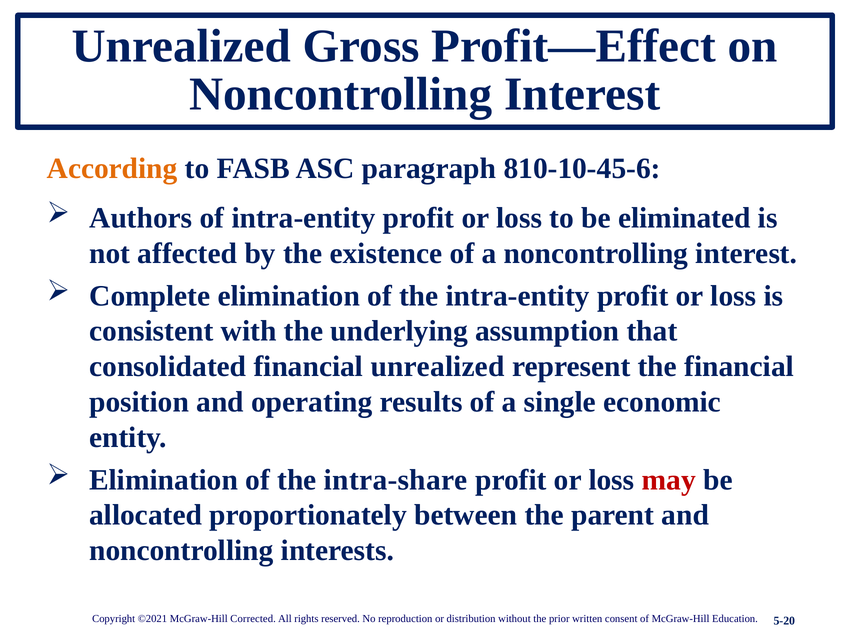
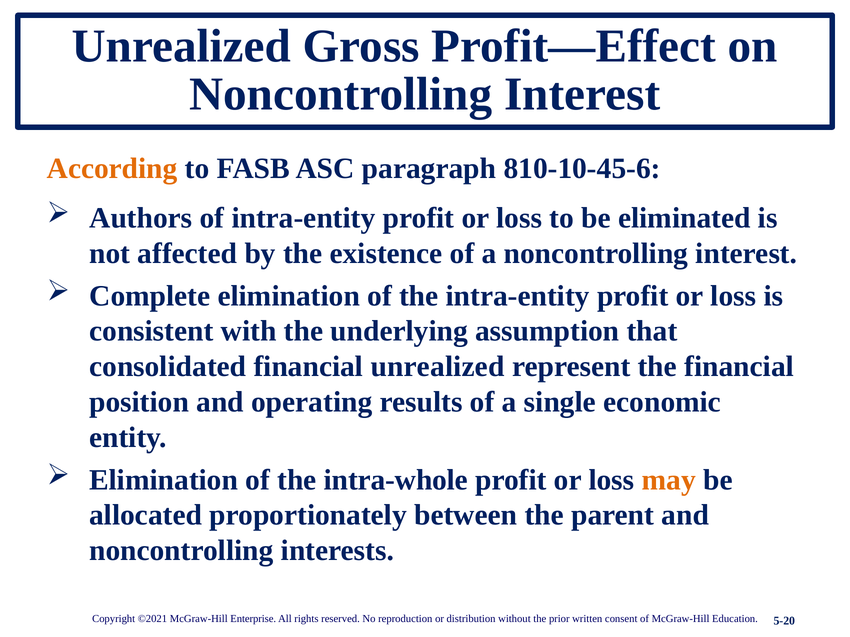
intra-share: intra-share -> intra-whole (396, 480)
may colour: red -> orange (669, 480)
Corrected: Corrected -> Enterprise (253, 619)
